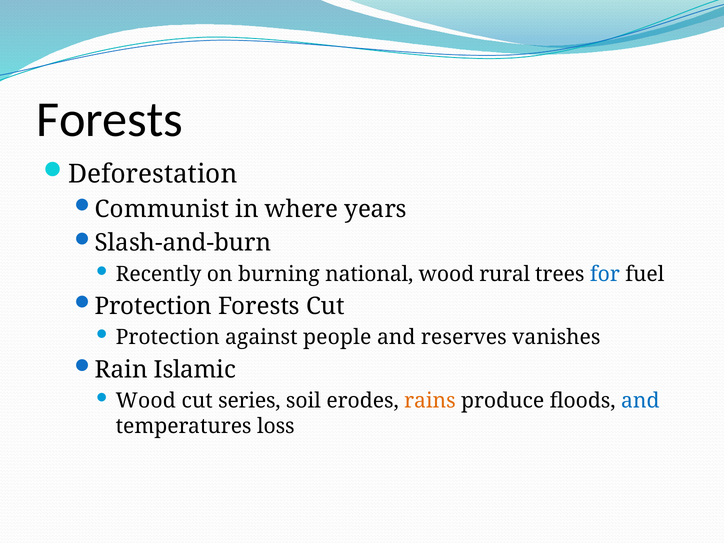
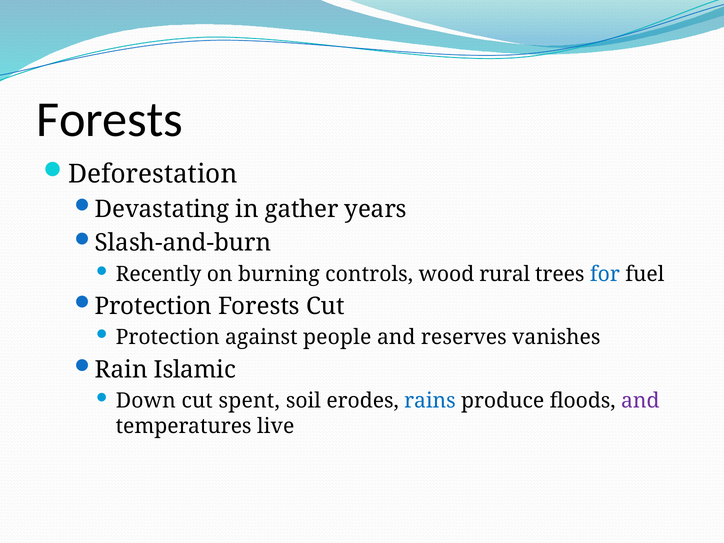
Communist: Communist -> Devastating (162, 209)
where: where -> gather (302, 209)
national: national -> controls (369, 274)
Wood: Wood -> Down (146, 401)
series: series -> spent (249, 401)
rains colour: orange -> blue (430, 401)
and colour: blue -> purple (640, 401)
loss: loss -> live (276, 426)
